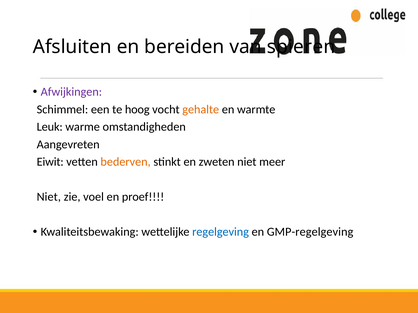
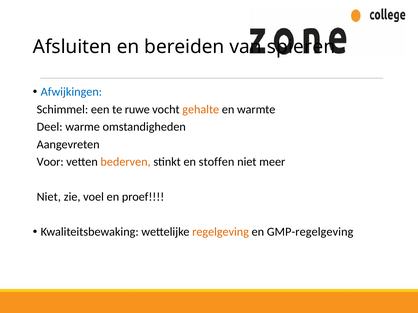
Afwijkingen colour: purple -> blue (71, 92)
hoog: hoog -> ruwe (137, 110)
Leuk: Leuk -> Deel (50, 127)
Eiwit: Eiwit -> Voor (50, 162)
zweten: zweten -> stoffen (217, 162)
regelgeving colour: blue -> orange (221, 232)
